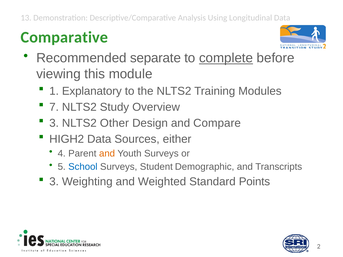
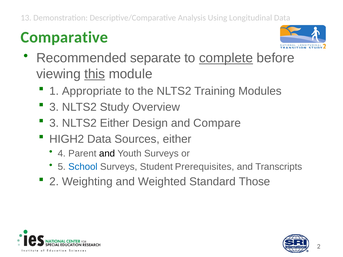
this underline: none -> present (95, 74)
Explanatory: Explanatory -> Appropriate (92, 91)
7: 7 -> 3 (54, 107)
NLTS2 Other: Other -> Either (115, 123)
and colour: orange -> black (107, 154)
Demographic: Demographic -> Prerequisites (205, 167)
3: 3 -> 2 (54, 182)
Points: Points -> Those (254, 182)
